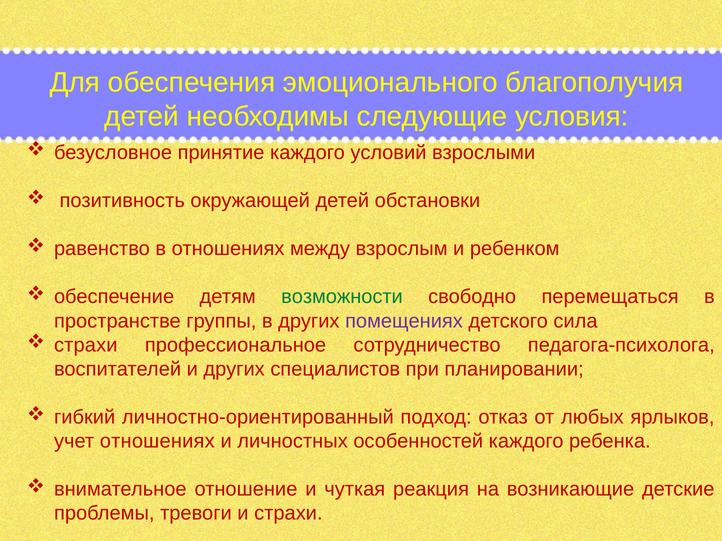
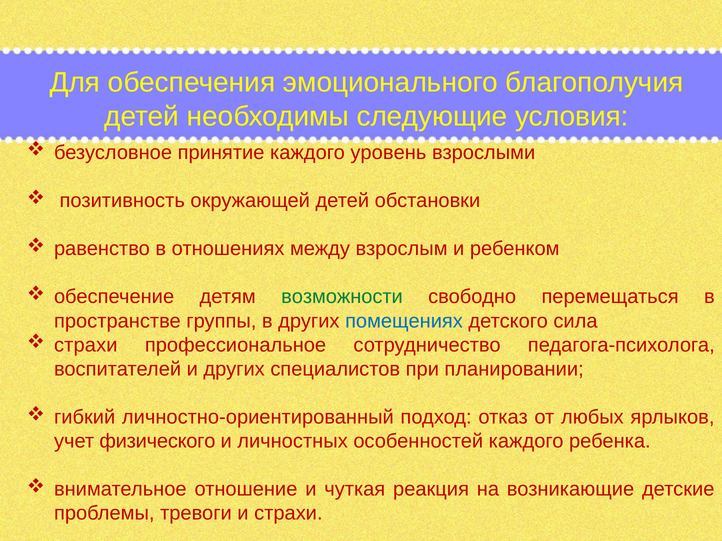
условий: условий -> уровень (388, 153)
помещениях colour: purple -> blue (404, 321)
учет отношениях: отношениях -> физического (157, 442)
